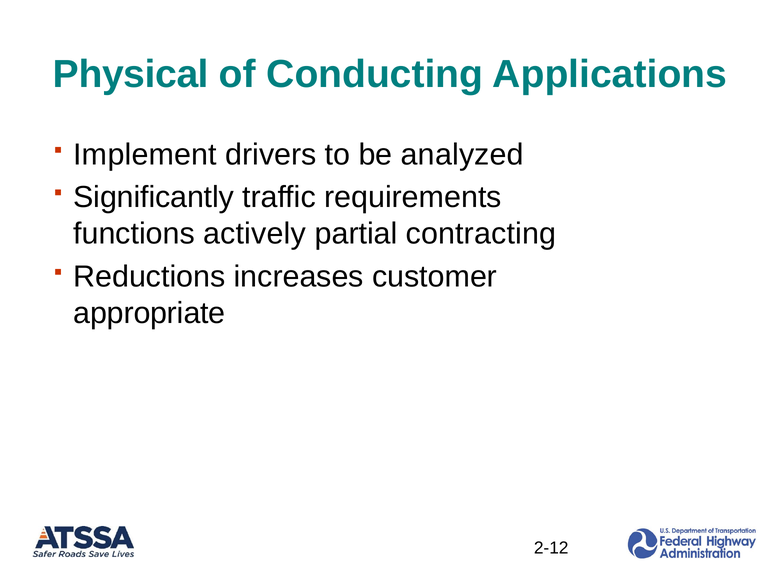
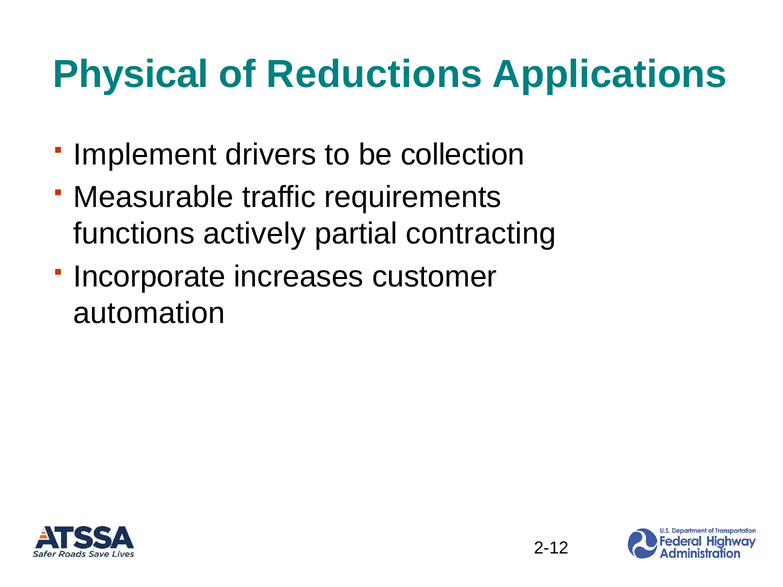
Conducting: Conducting -> Reductions (375, 75)
analyzed: analyzed -> collection (463, 155)
Significantly: Significantly -> Measurable (153, 197)
Reductions: Reductions -> Incorporate (149, 277)
appropriate: appropriate -> automation (149, 313)
